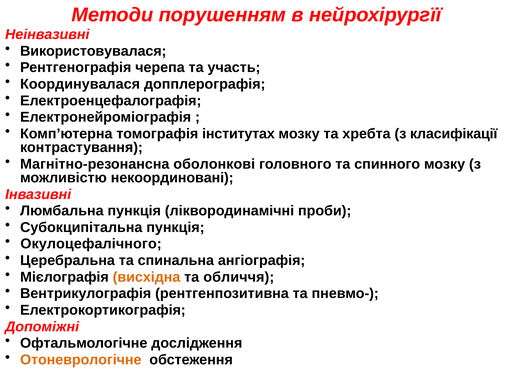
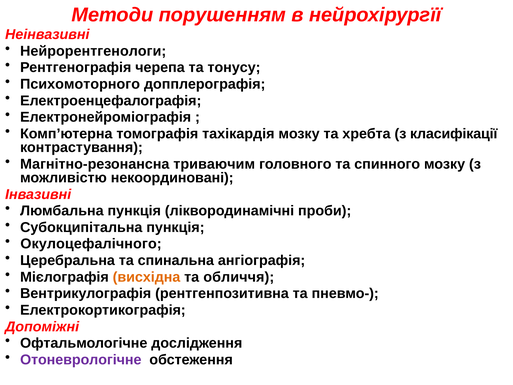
Використовувалася: Використовувалася -> Нейрорентгенологи (93, 51)
участь: участь -> тонусу (234, 68)
Координувалася: Координувалася -> Психомоторного (80, 84)
інститутах: інститутах -> тахікардія (238, 134)
оболонкові: оболонкові -> триваючим (214, 164)
Отоневрологічне colour: orange -> purple (81, 360)
